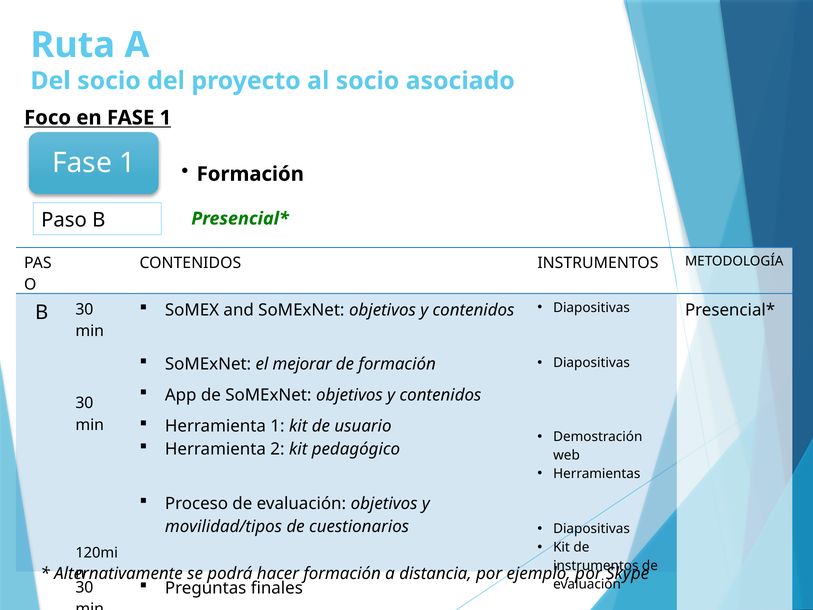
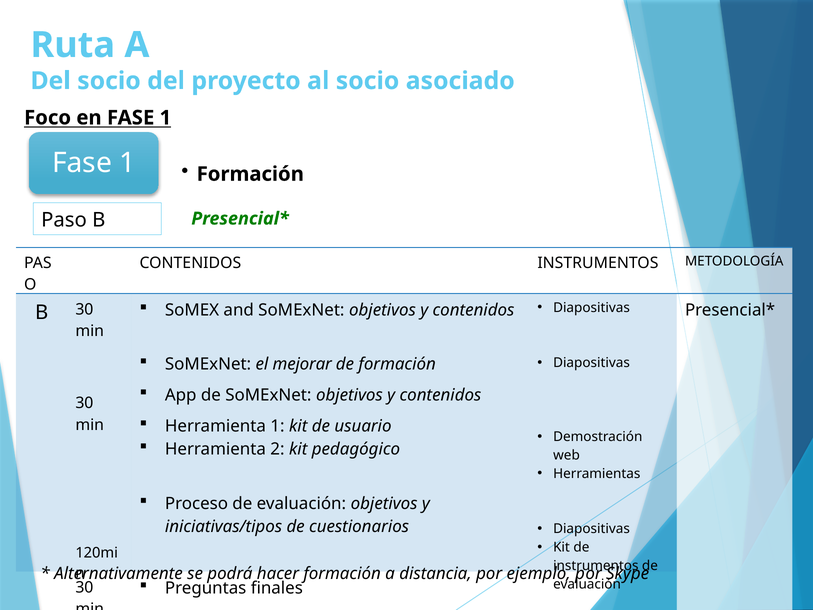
movilidad/tipos: movilidad/tipos -> iniciativas/tipos (224, 526)
